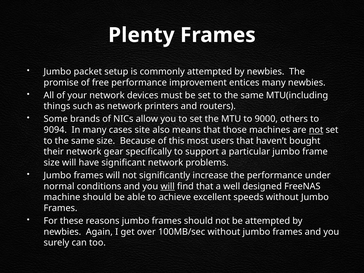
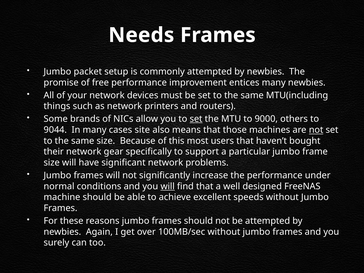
Plenty: Plenty -> Needs (141, 35)
set underline: none -> present (196, 119)
9094: 9094 -> 9044 (55, 130)
